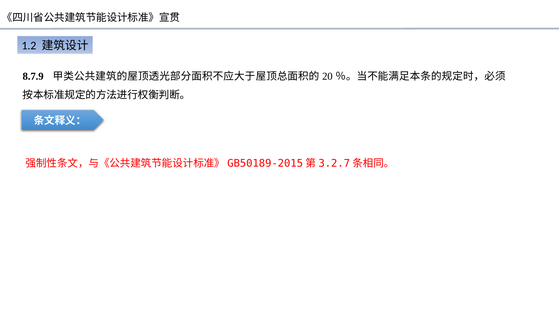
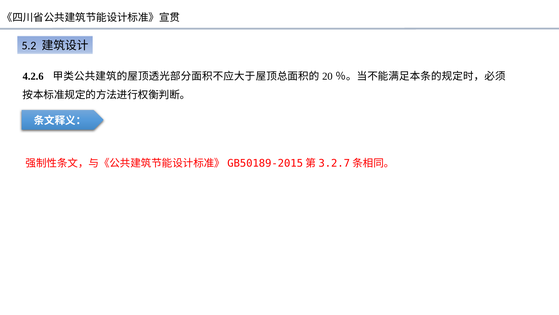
1.2: 1.2 -> 5.2 (29, 46)
8.7.9: 8.7.9 -> 4.2.6 (33, 76)
